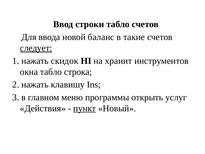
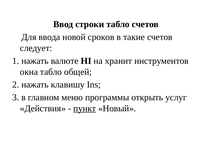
баланс: баланс -> сроков (101, 37)
следует underline: present -> none (36, 48)
скидок: скидок -> валюте (65, 61)
строка: строка -> общей (78, 72)
